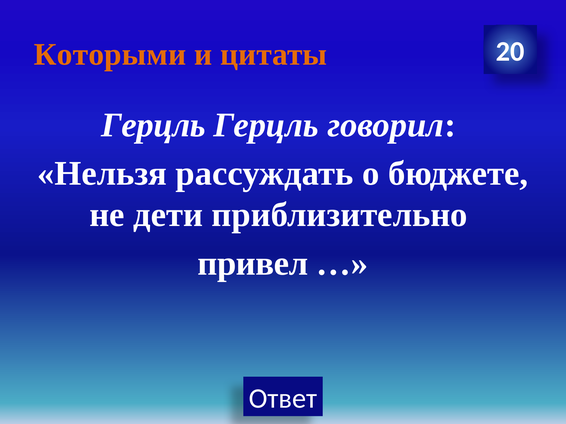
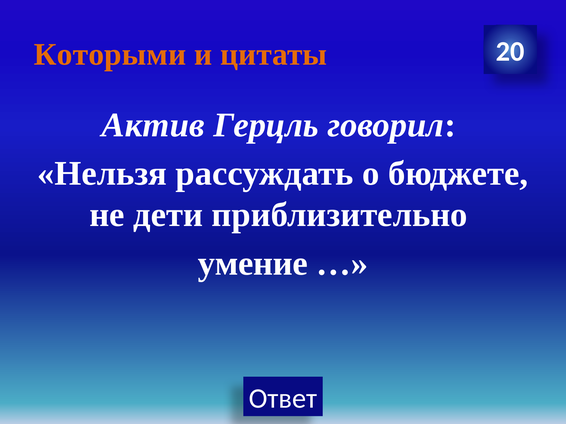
Герцль: Герцль -> Актив (153, 125)
привел: привел -> умение (253, 264)
